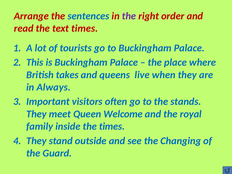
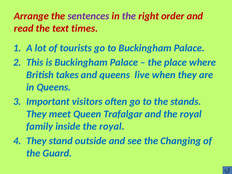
sentences colour: blue -> purple (88, 16)
in Always: Always -> Queens (54, 87)
Welcome: Welcome -> Trafalgar (123, 114)
inside the times: times -> royal (112, 126)
